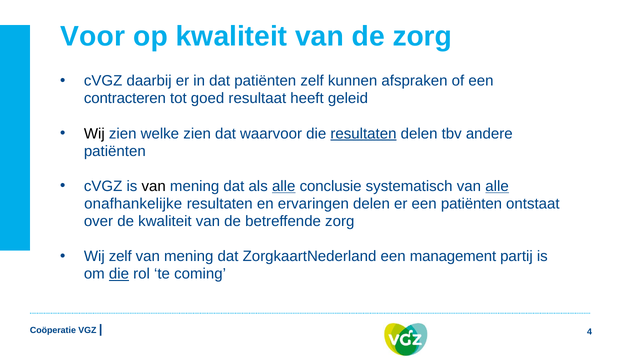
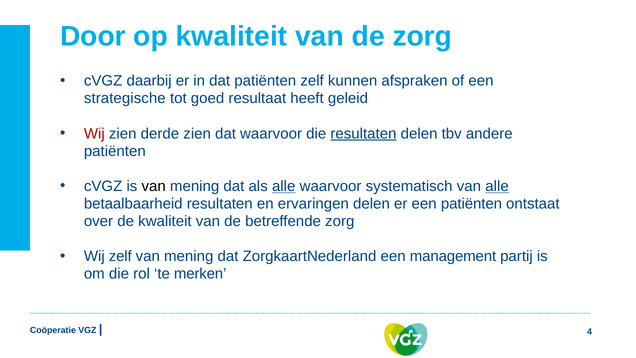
Voor: Voor -> Door (93, 36)
contracteren: contracteren -> strategische (125, 98)
Wij colour: black -> red (94, 133)
welke: welke -> derde (160, 133)
alle conclusie: conclusie -> waarvoor (331, 186)
onafhankelijke: onafhankelijke -> betaalbaarheid (133, 204)
die underline: present -> none (119, 274)
coming: coming -> merken (200, 274)
